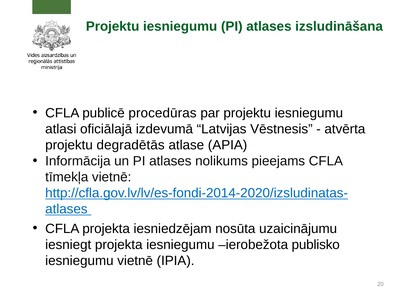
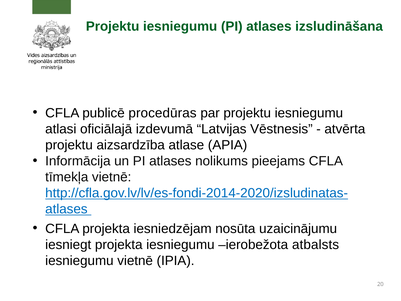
degradētās: degradētās -> aizsardzība (131, 145)
publisko: publisko -> atbalsts (316, 244)
